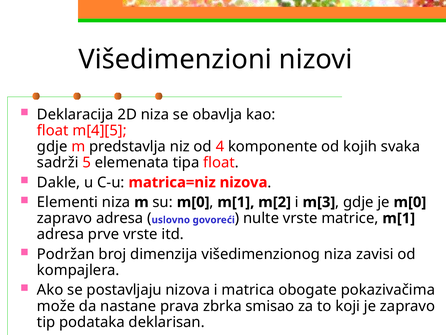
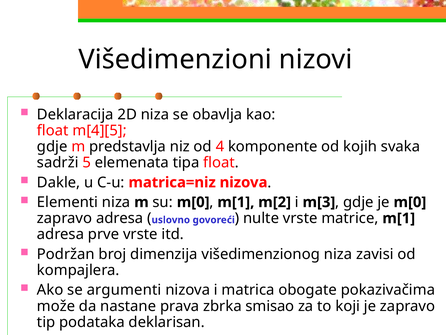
postavljaju: postavljaju -> argumenti (124, 290)
